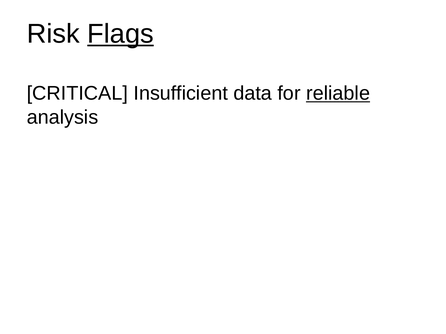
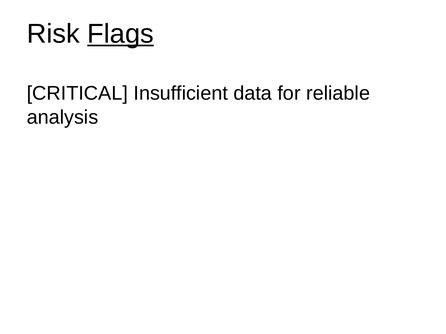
reliable underline: present -> none (338, 94)
